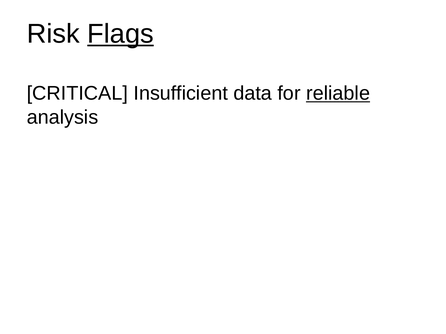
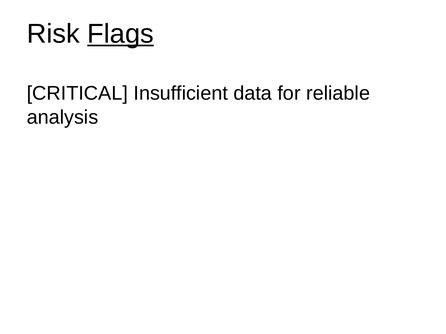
reliable underline: present -> none (338, 94)
